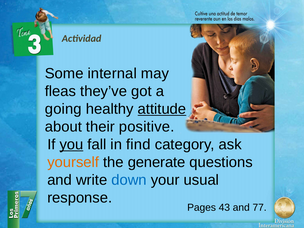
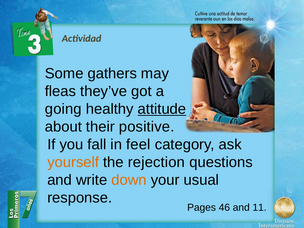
internal: internal -> gathers (112, 74)
you underline: present -> none (71, 145)
find: find -> feel (138, 145)
generate: generate -> rejection (156, 162)
down colour: blue -> orange (129, 180)
43: 43 -> 46 (224, 207)
77: 77 -> 11 (260, 207)
